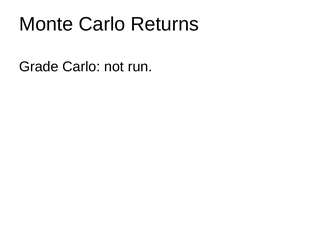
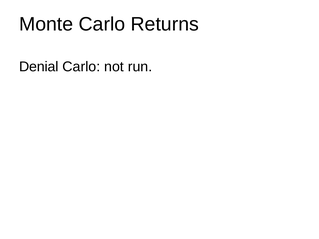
Grade: Grade -> Denial (39, 67)
